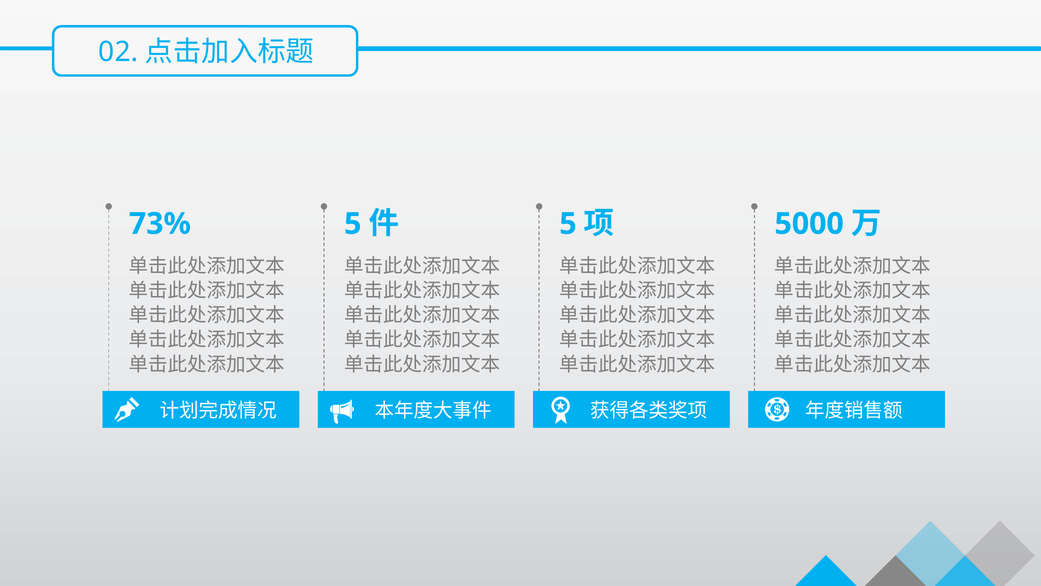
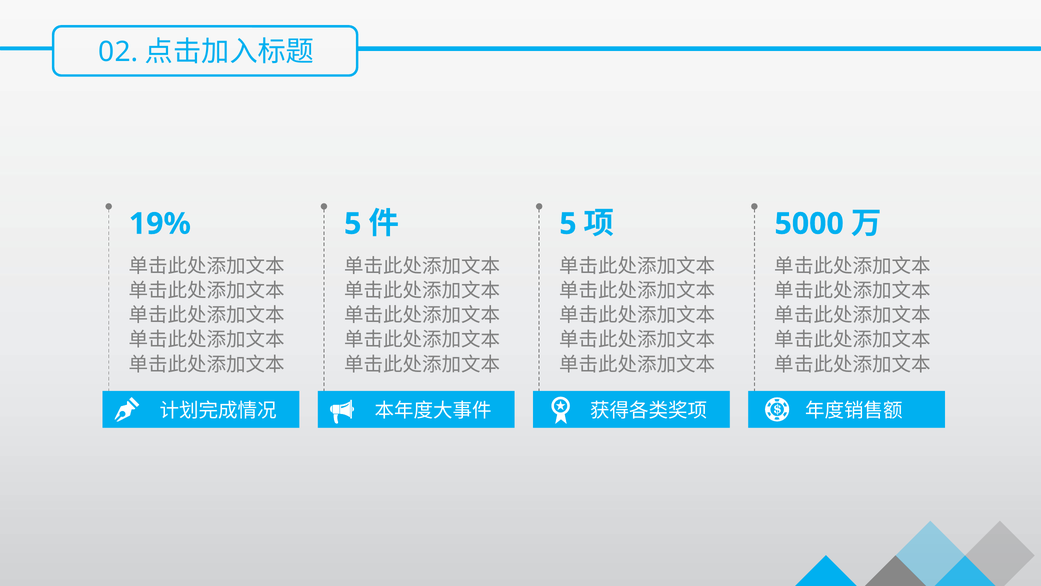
73%: 73% -> 19% (160, 224)
